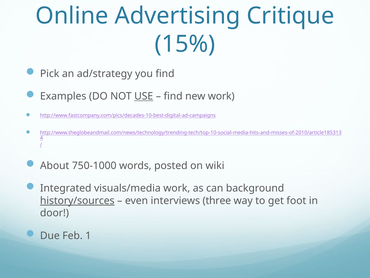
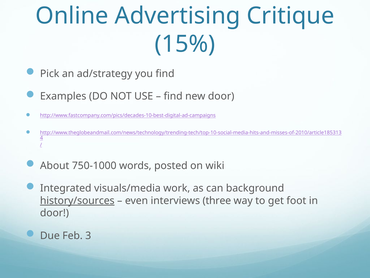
USE underline: present -> none (144, 96)
new work: work -> door (221, 96)
1: 1 -> 3 (88, 235)
